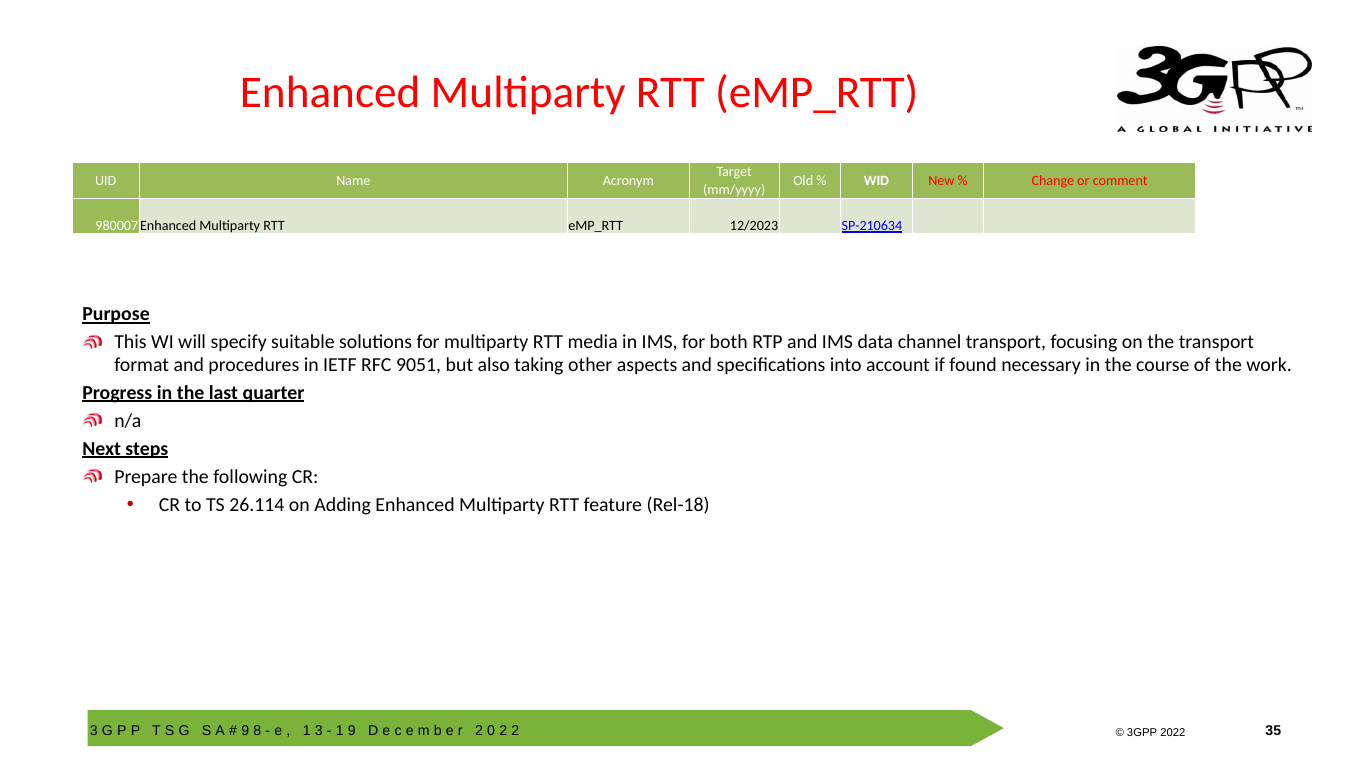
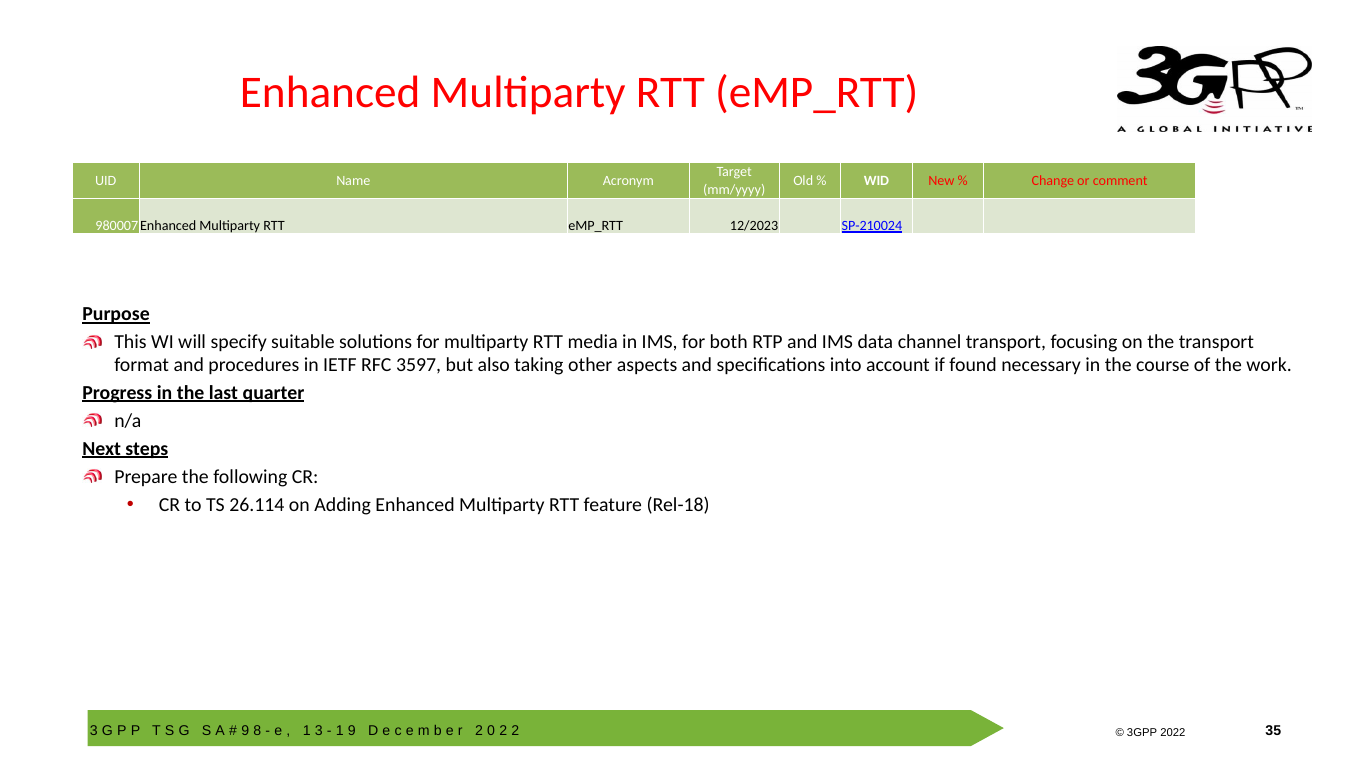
SP-210634: SP-210634 -> SP-210024 (872, 226)
9051: 9051 -> 3597 (419, 364)
